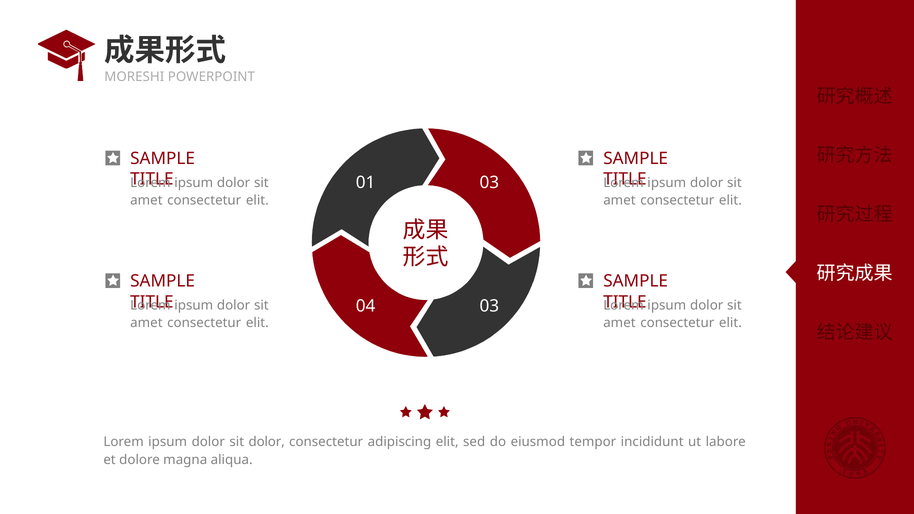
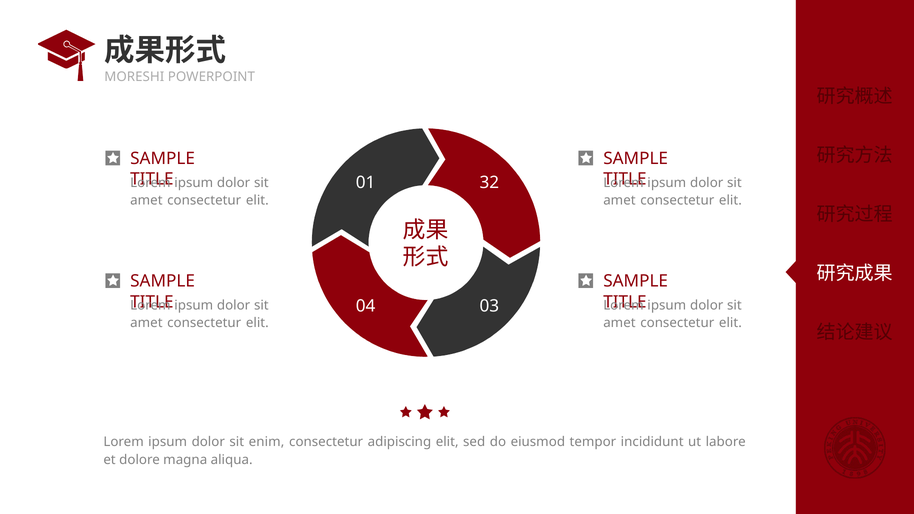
01 03: 03 -> 32 (489, 183)
sit dolor: dolor -> enim (267, 442)
